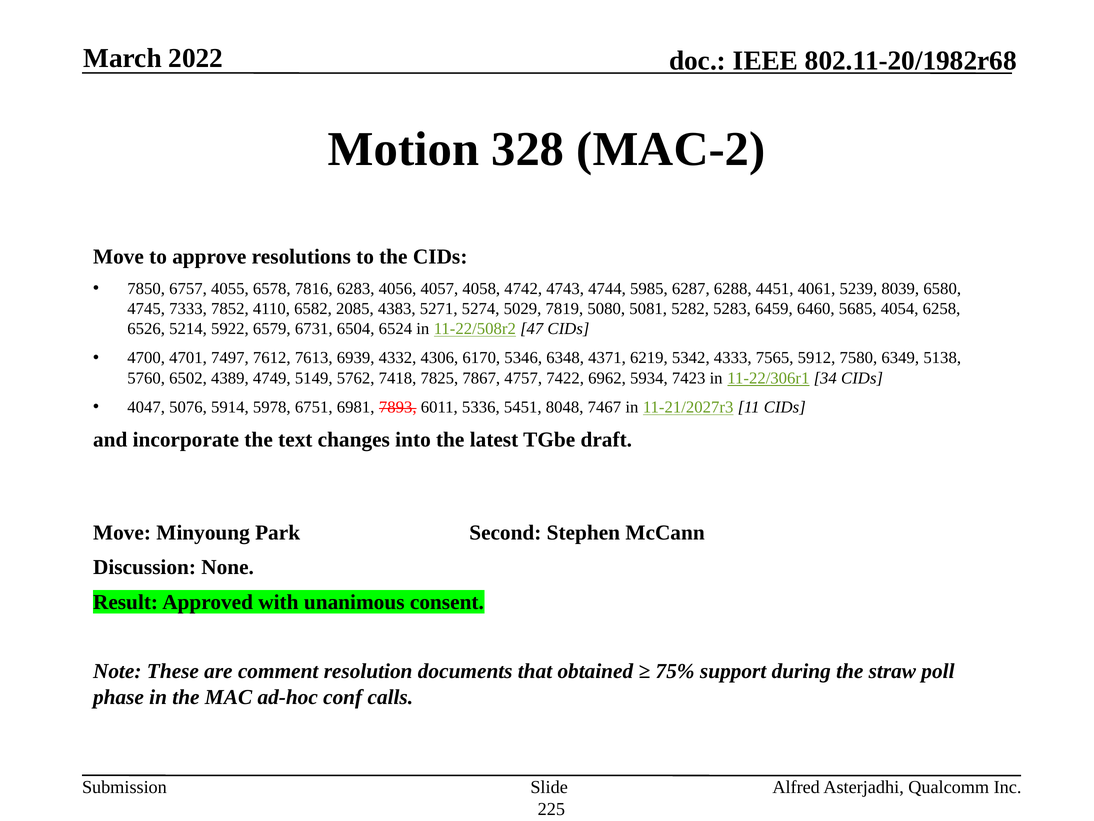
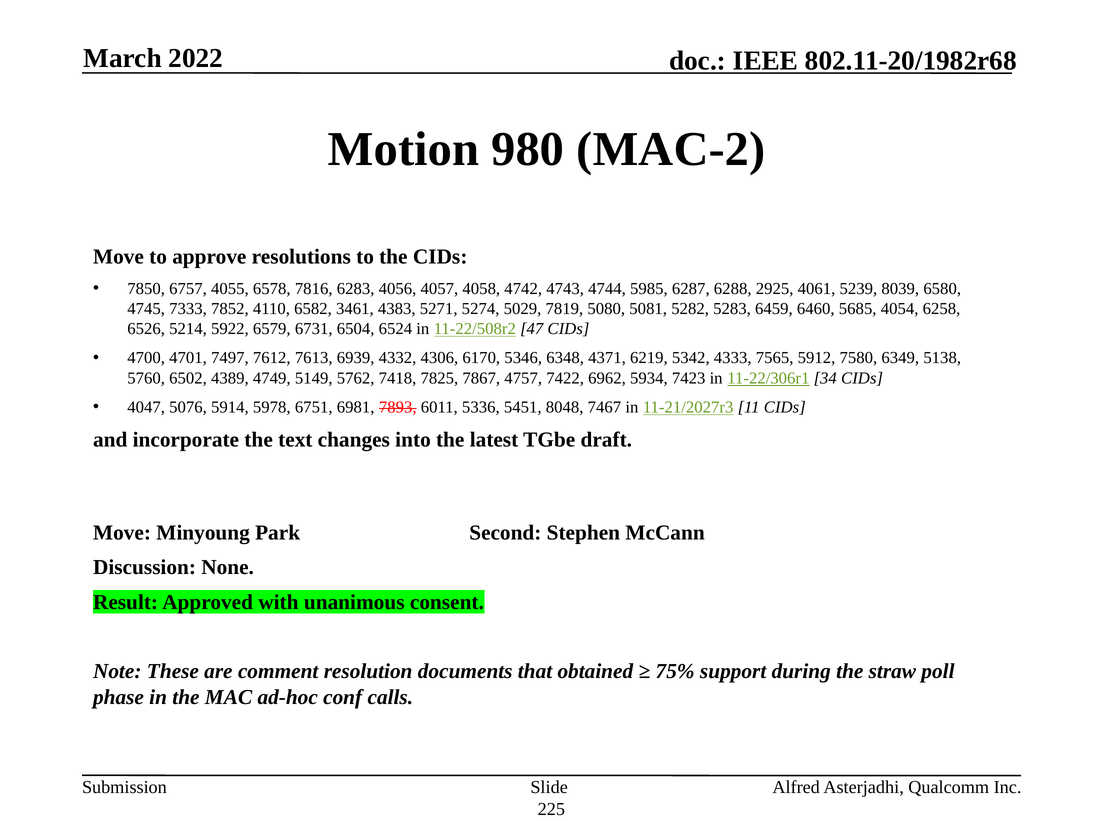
328: 328 -> 980 (528, 149)
4451: 4451 -> 2925 (775, 288)
2085: 2085 -> 3461 (355, 308)
